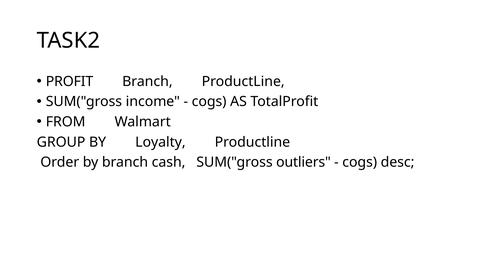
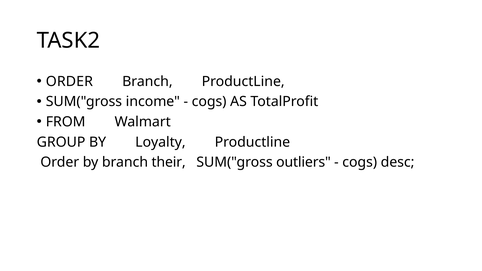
PROFIT: PROFIT -> ORDER (69, 81)
cash: cash -> their (169, 162)
